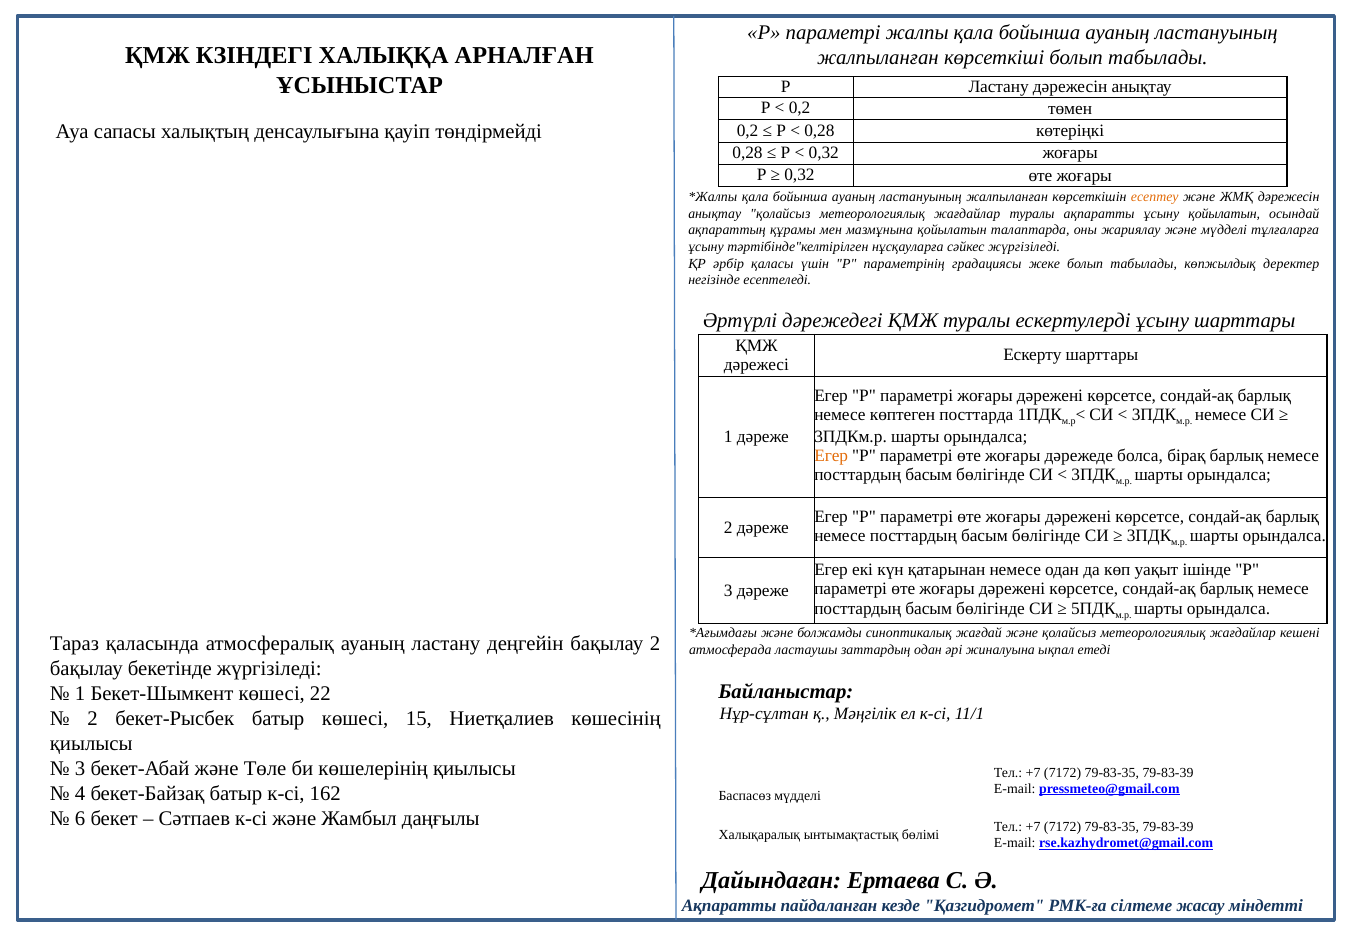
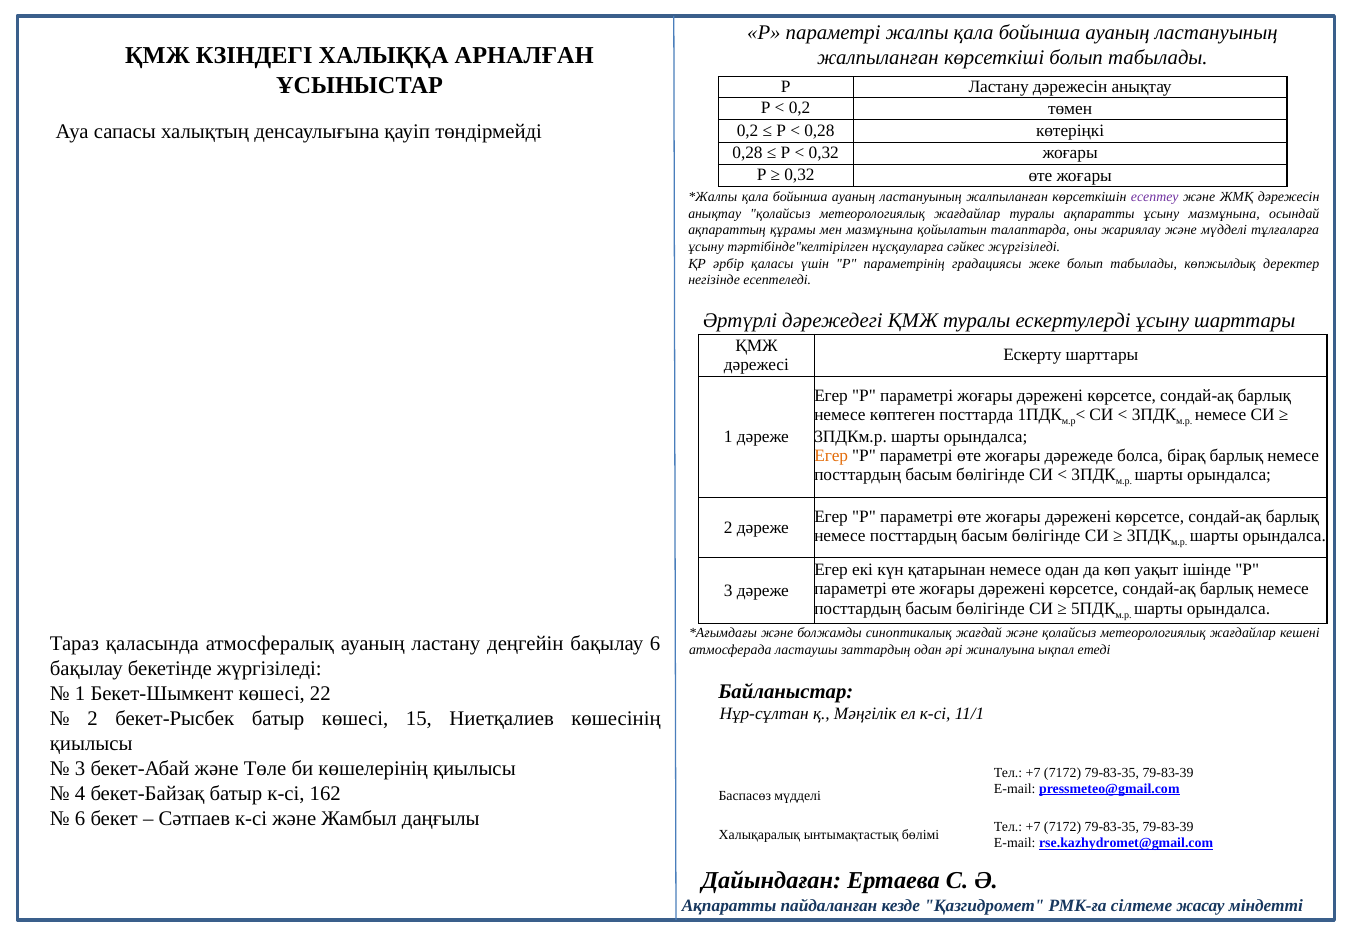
есептеу colour: orange -> purple (1155, 197)
ұсыну қойылатын: қойылатын -> мазмұнына (1224, 214)
бақылау 2: 2 -> 6 (655, 644)
